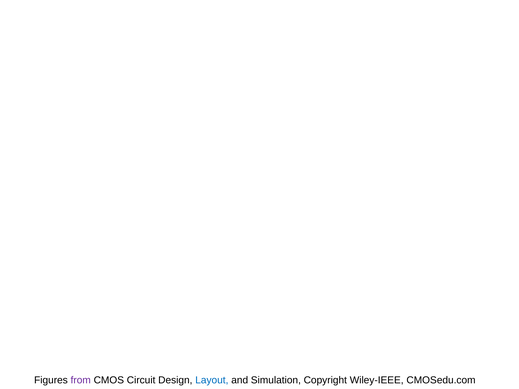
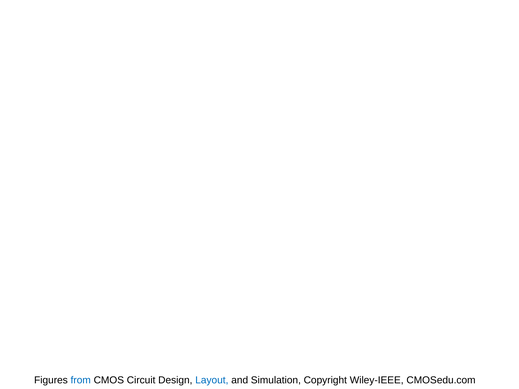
from colour: purple -> blue (81, 380)
